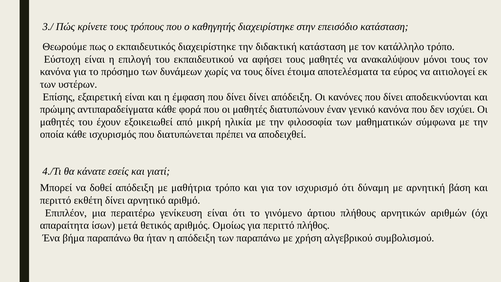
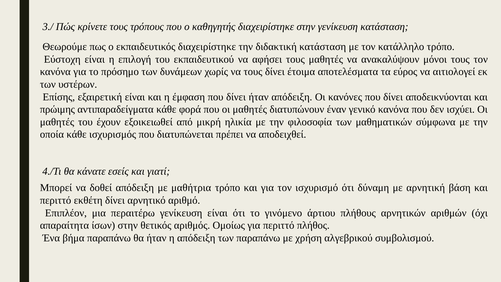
στην επεισόδιο: επεισόδιο -> γενίκευση (338, 27)
δίνει δίνει: δίνει -> ήταν (259, 97)
ίσων μετά: μετά -> στην (128, 225)
